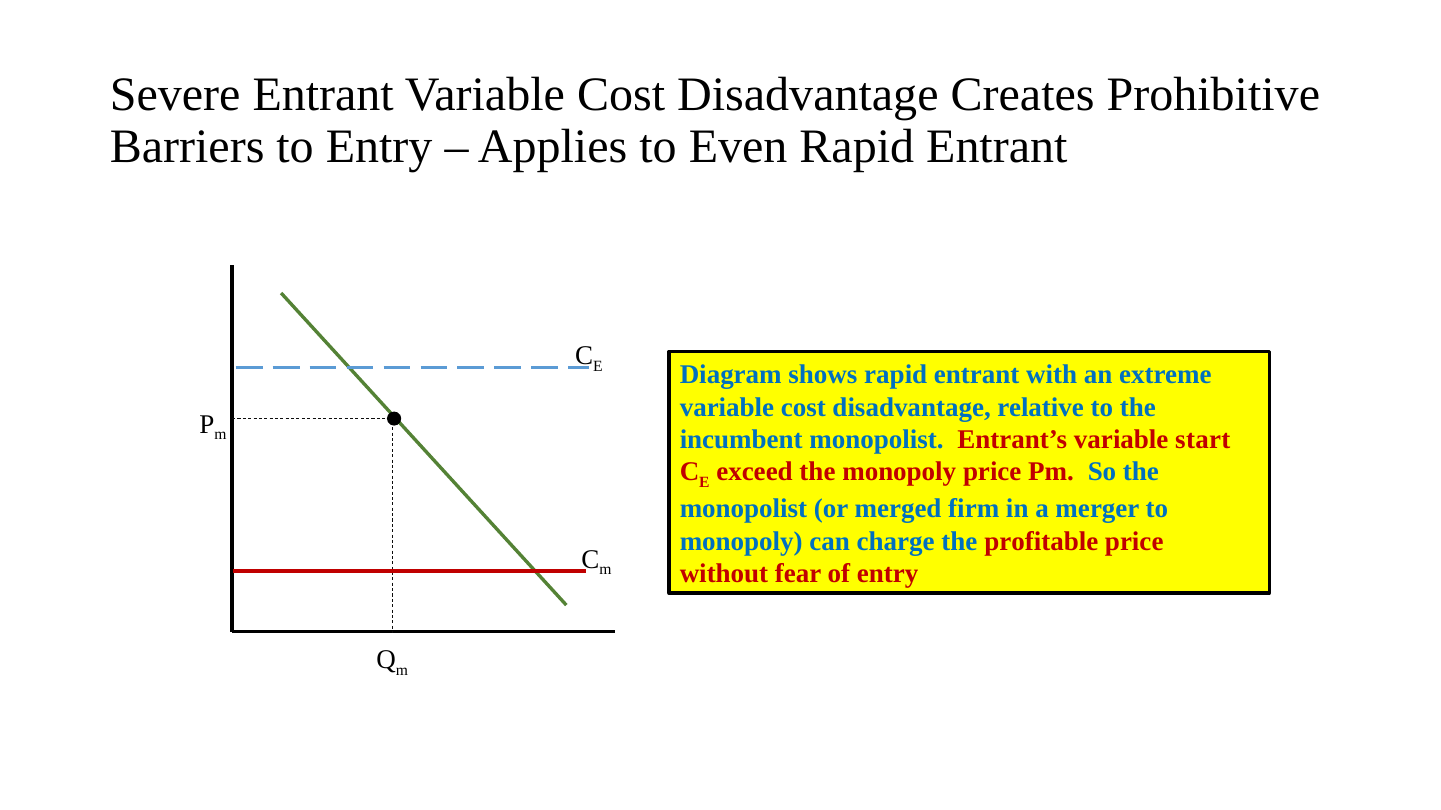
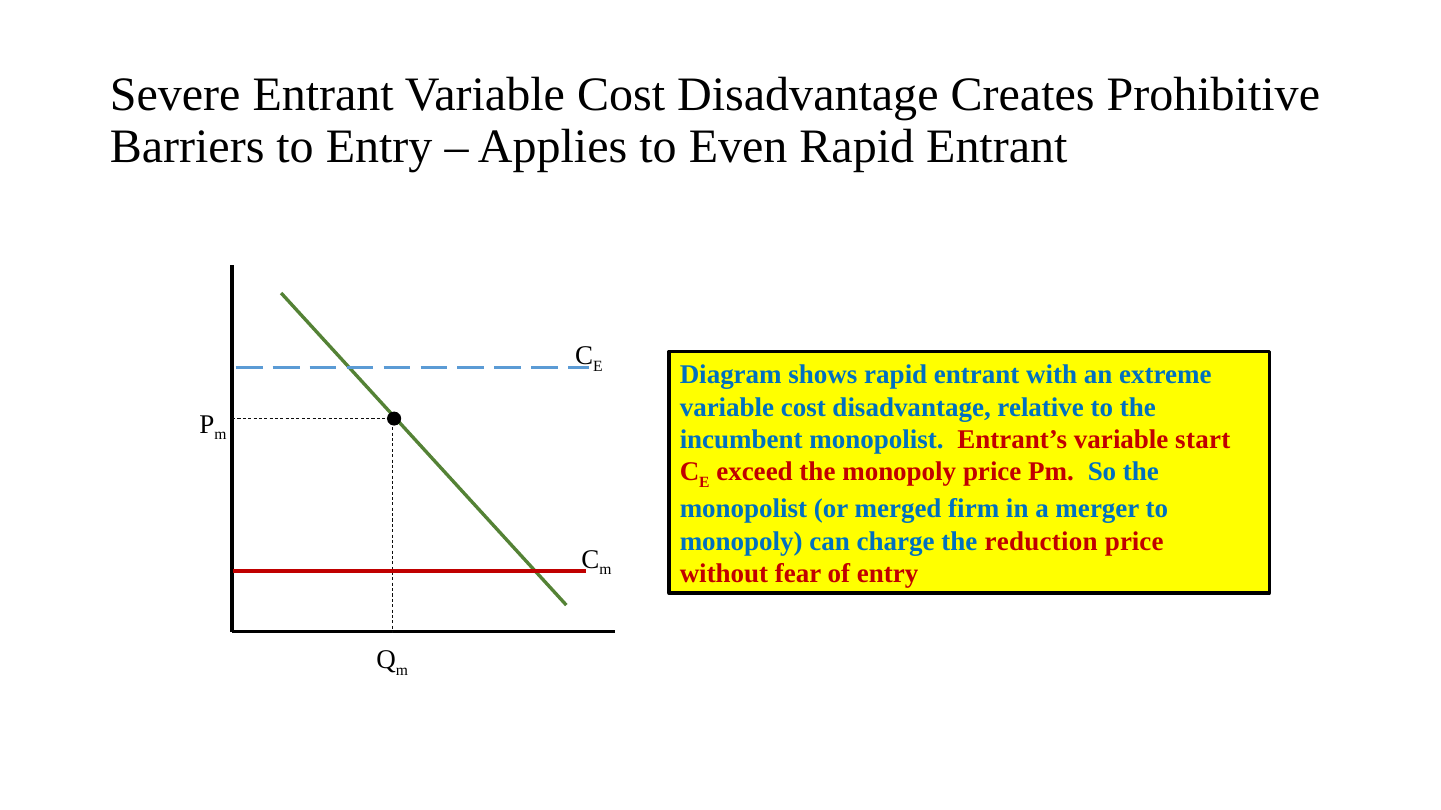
profitable: profitable -> reduction (1041, 542)
